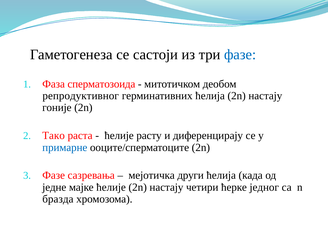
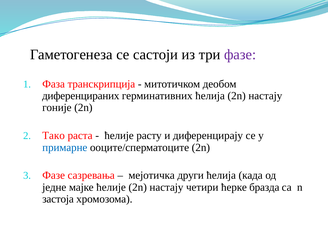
фазе colour: blue -> purple (240, 55)
сперматозоида: сперматозоида -> транскрипција (101, 84)
репродуктивног: репродуктивног -> диференцираних (81, 96)
једног: једног -> бразда (264, 187)
бразда: бразда -> застоја (58, 199)
